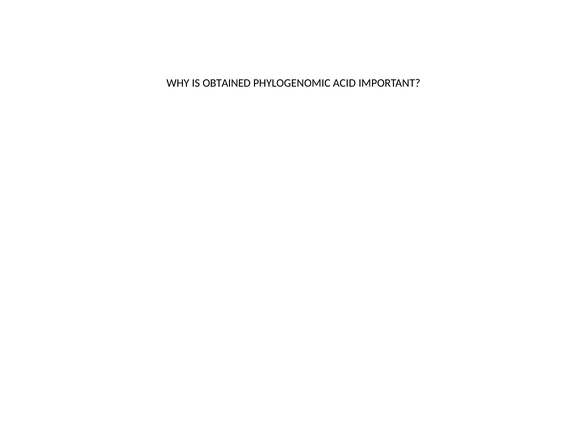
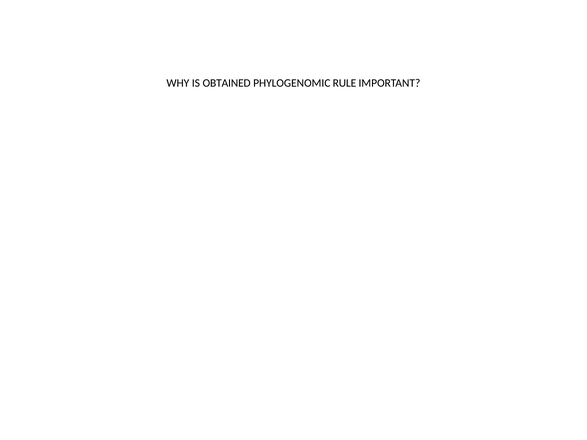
ACID: ACID -> RULE (344, 83)
